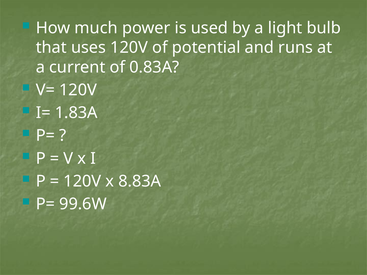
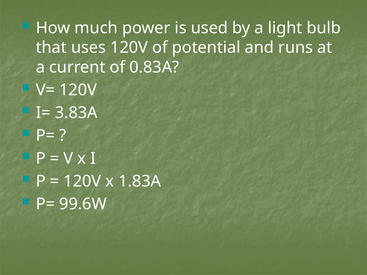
1.83A: 1.83A -> 3.83A (76, 113)
8.83A: 8.83A -> 1.83A (140, 181)
